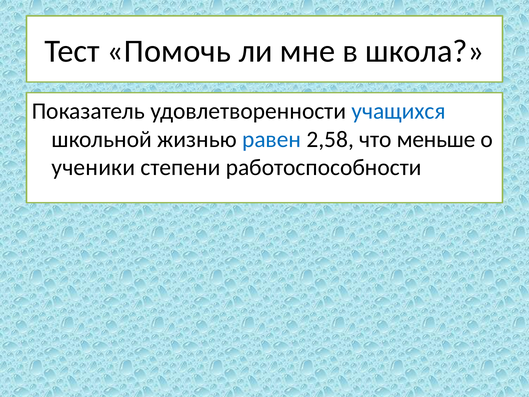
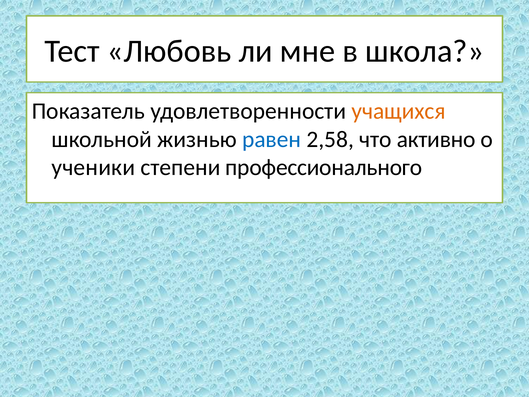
Помочь: Помочь -> Любовь (169, 51)
учащихся colour: blue -> orange (399, 111)
меньше: меньше -> активно (436, 139)
работоспособности: работоспособности -> профессионального (324, 167)
